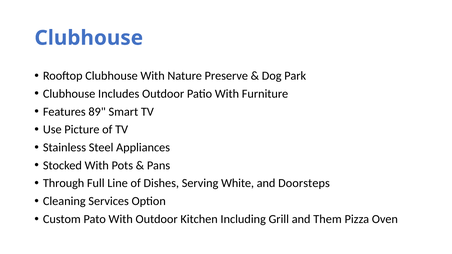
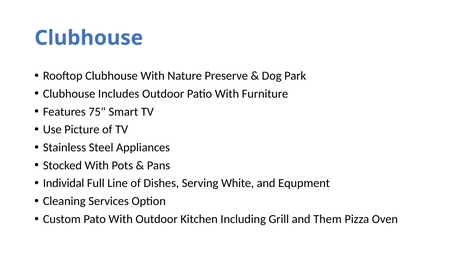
89: 89 -> 75 (97, 112)
Through: Through -> Individal (64, 183)
Doorsteps: Doorsteps -> Equpment (304, 183)
